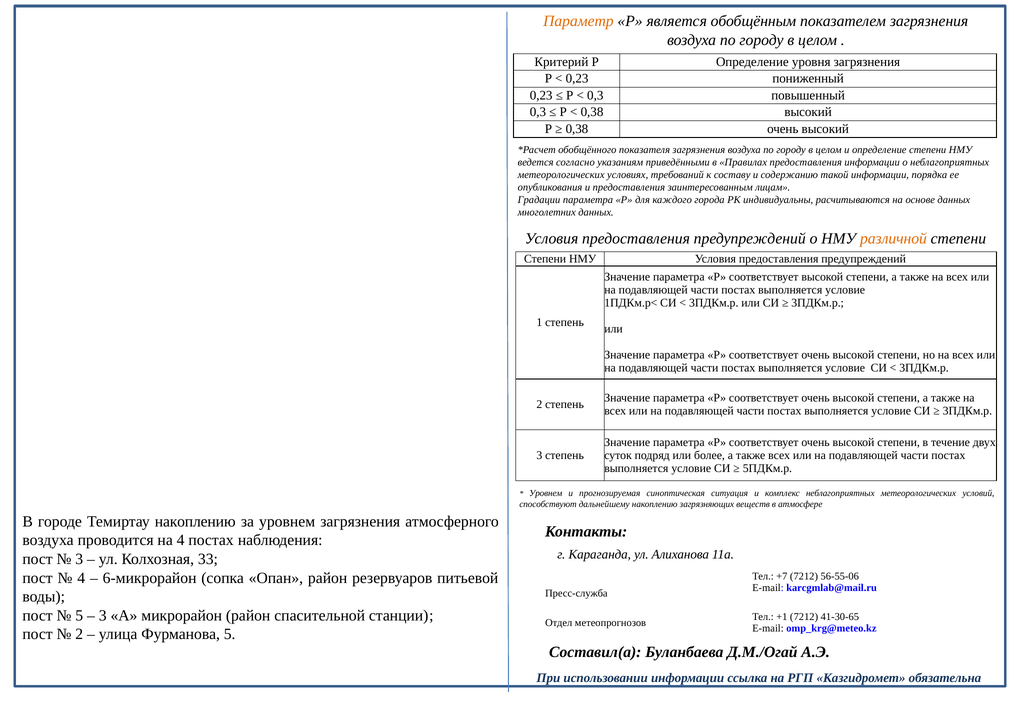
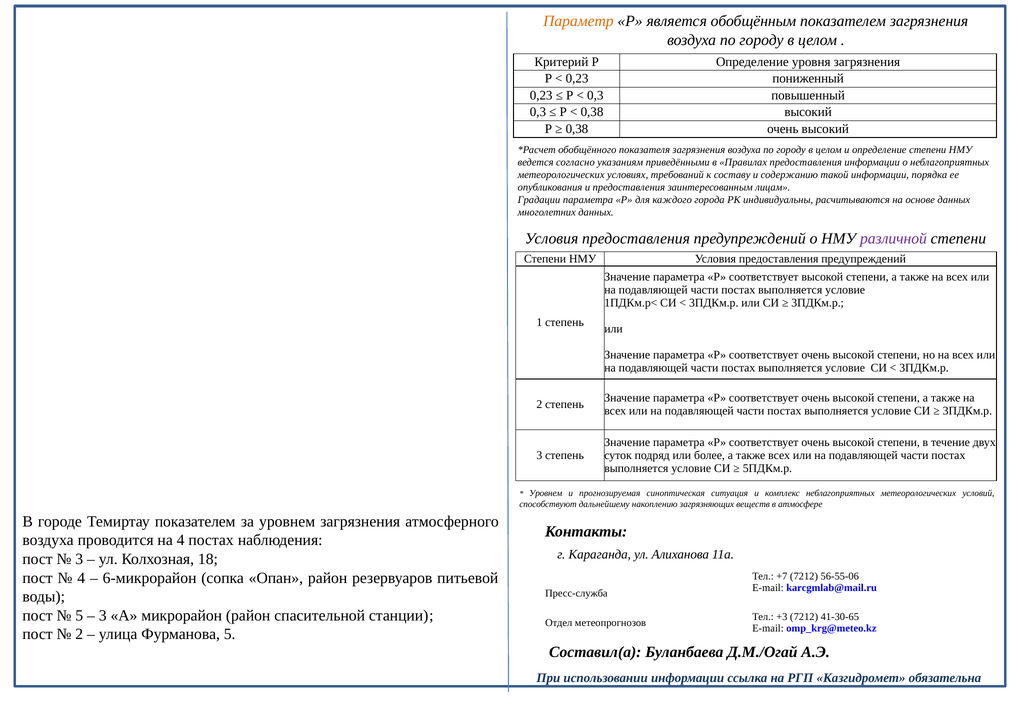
различной colour: orange -> purple (893, 238)
Темиртау накоплению: накоплению -> показателем (195, 522)
33: 33 -> 18 (208, 559)
+1: +1 -> +3 (782, 617)
